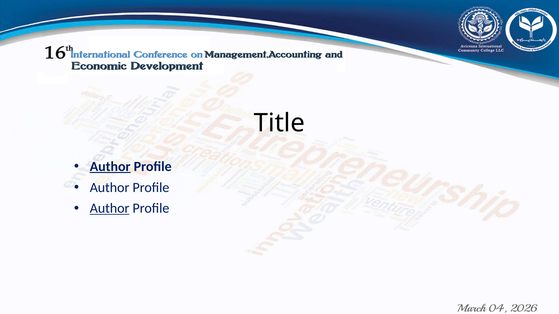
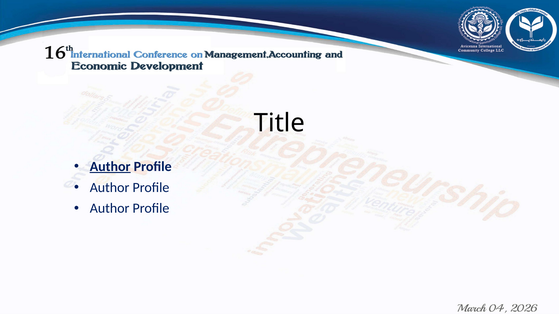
Author underline: present -> none (110, 209)
